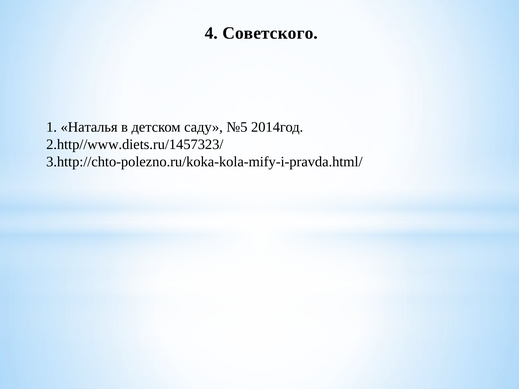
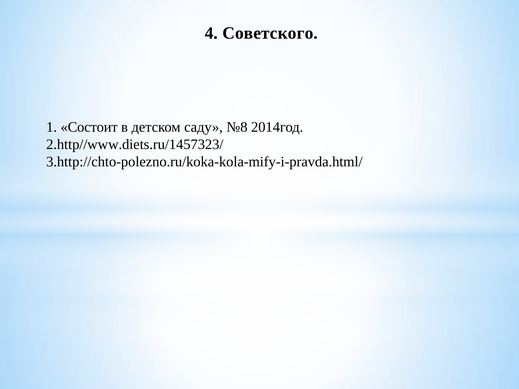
Наталья: Наталья -> Состоит (89, 127)
№5: №5 -> №8 (237, 127)
